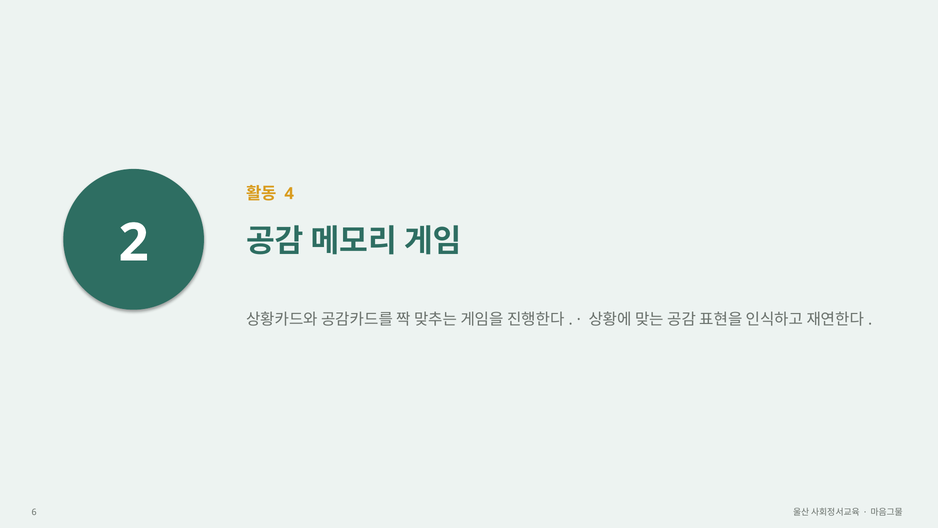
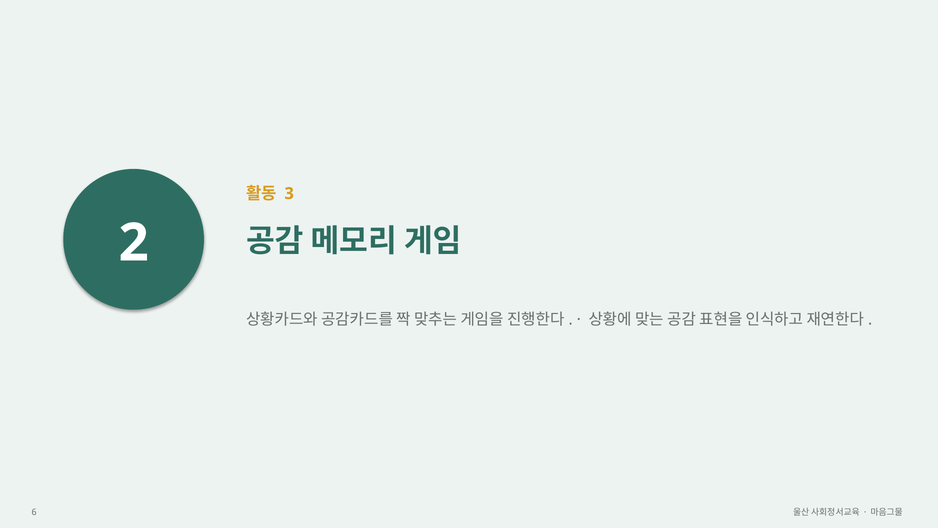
4: 4 -> 3 (289, 193)
